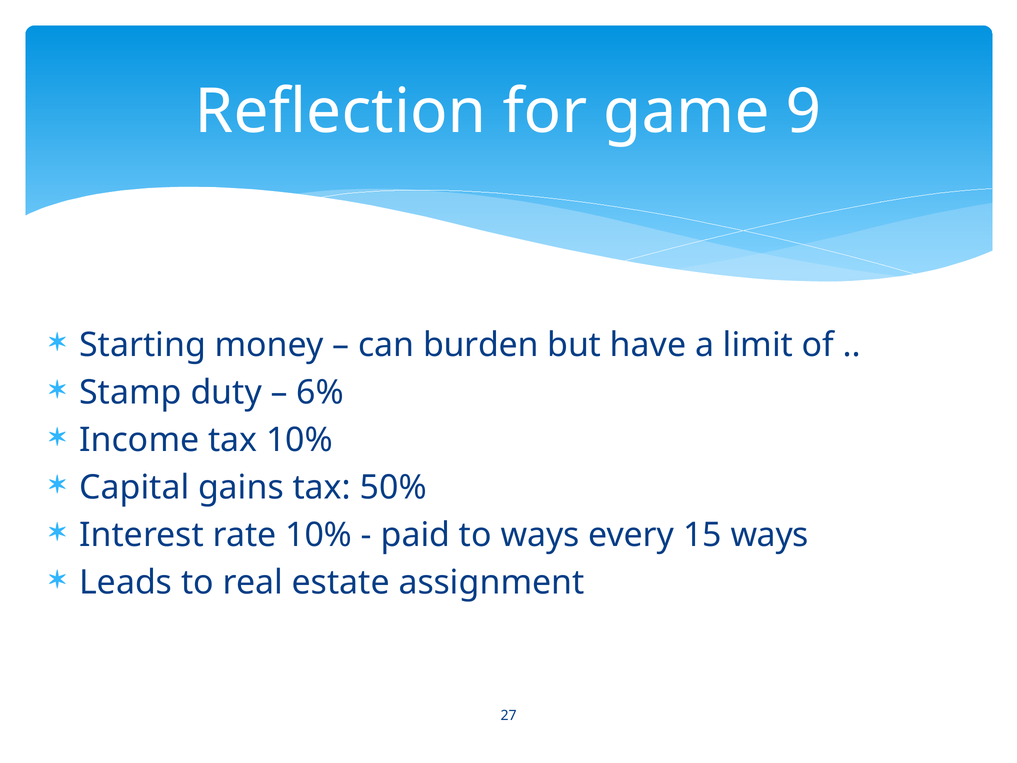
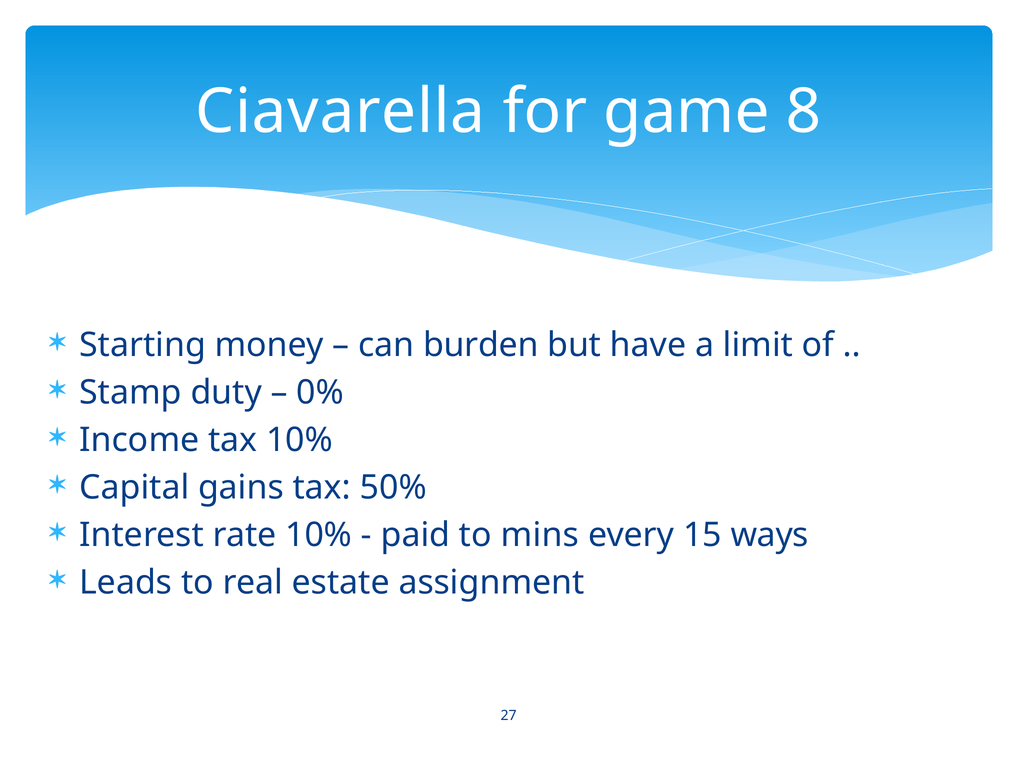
Reflection: Reflection -> Ciavarella (340, 112)
9: 9 -> 8 (804, 112)
6%: 6% -> 0% (320, 393)
to ways: ways -> mins (540, 535)
